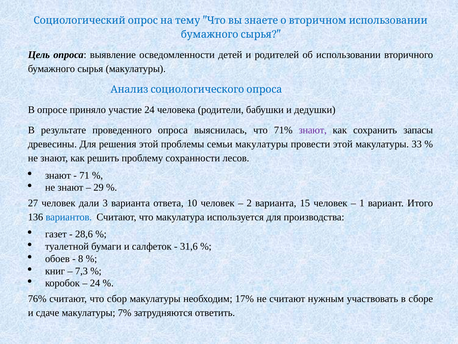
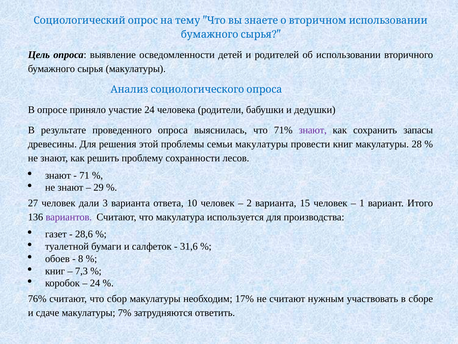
провести этой: этой -> книг (343, 144)
33: 33 -> 28 (417, 144)
вариантов colour: blue -> purple (69, 217)
